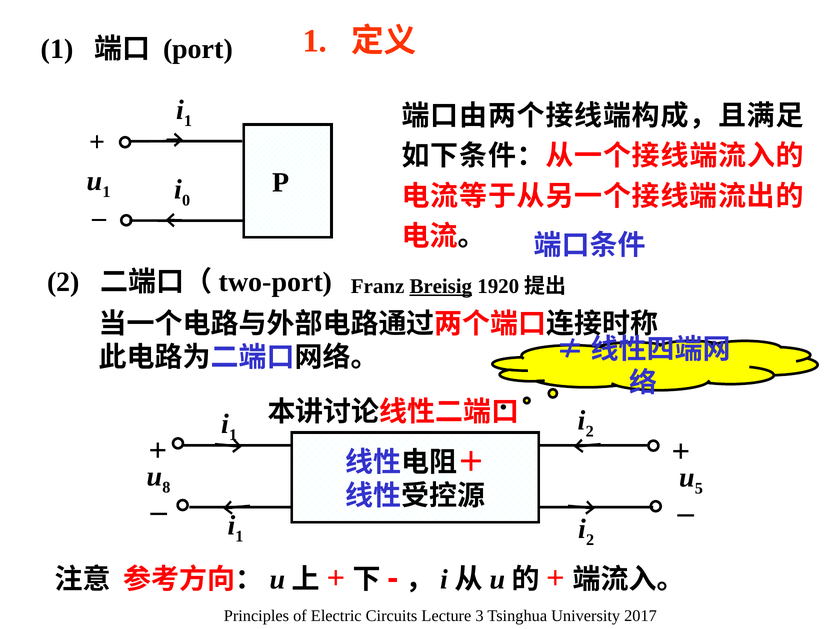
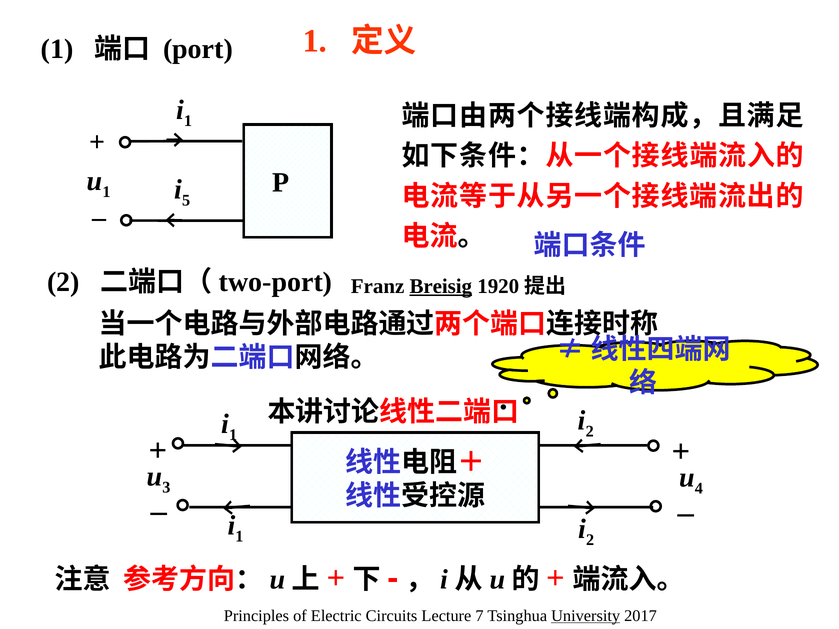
0: 0 -> 5 (186, 201)
8: 8 -> 3 (166, 488)
5: 5 -> 4 (699, 489)
3: 3 -> 7 (480, 616)
University underline: none -> present (586, 616)
